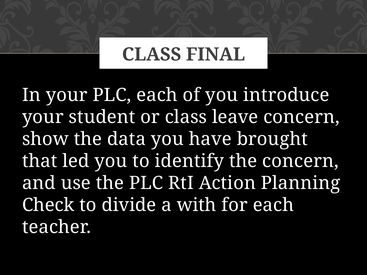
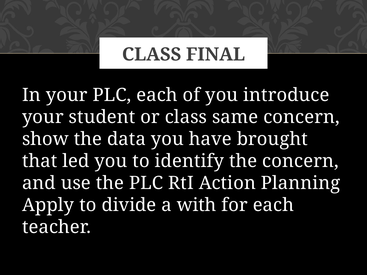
leave: leave -> same (235, 117)
Check: Check -> Apply (48, 205)
